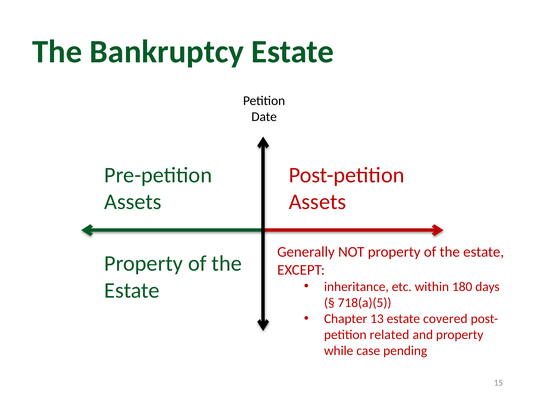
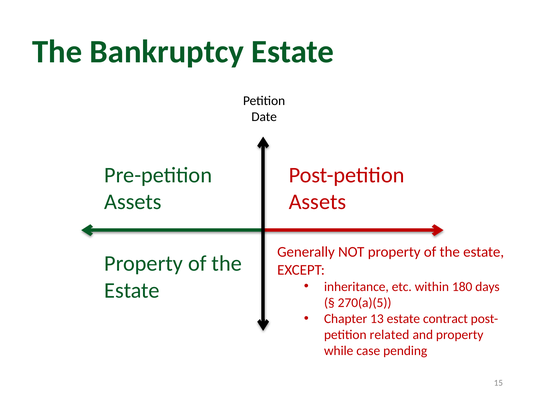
718(a)(5: 718(a)(5 -> 270(a)(5 (365, 303)
covered: covered -> contract (445, 319)
